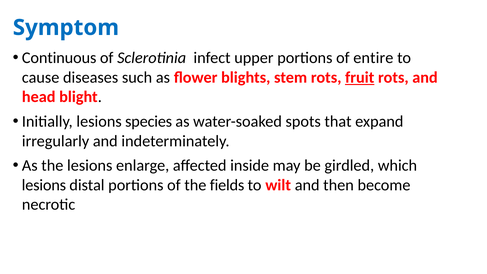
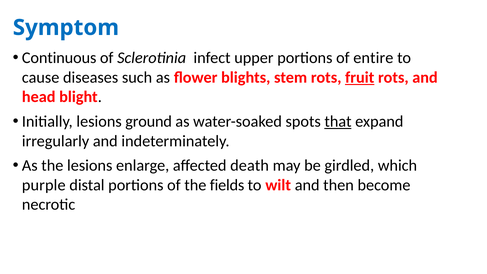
species: species -> ground (149, 122)
that underline: none -> present (338, 122)
inside: inside -> death (250, 166)
lesions: lesions -> purple (44, 185)
